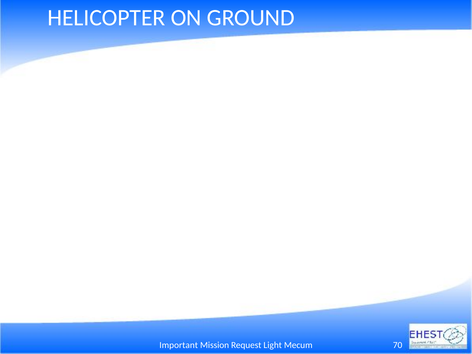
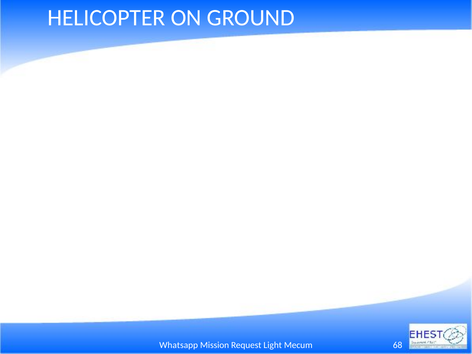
Important: Important -> Whatsapp (179, 345)
70: 70 -> 68 (398, 345)
